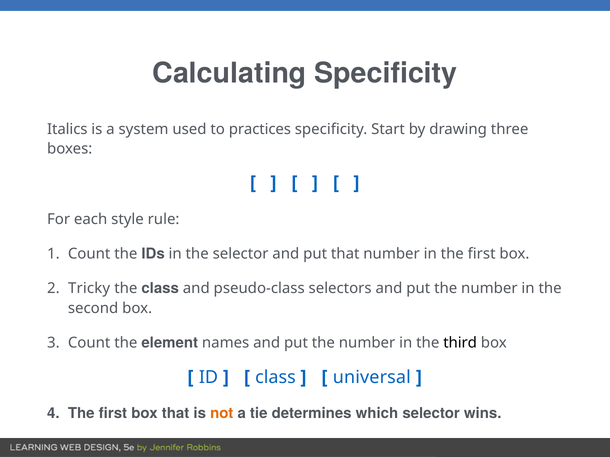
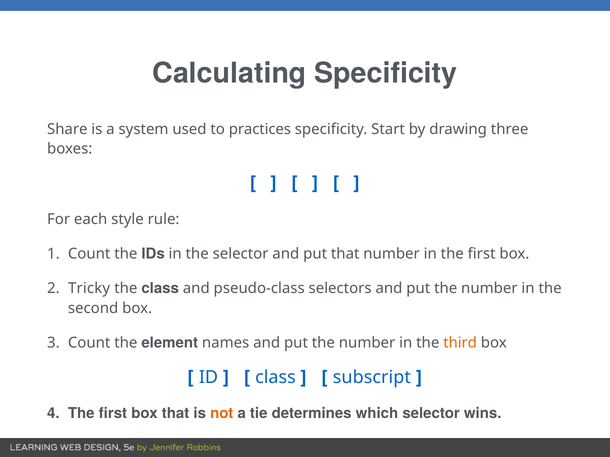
Italics: Italics -> Share (67, 129)
third colour: black -> orange (460, 343)
universal: universal -> subscript (372, 377)
